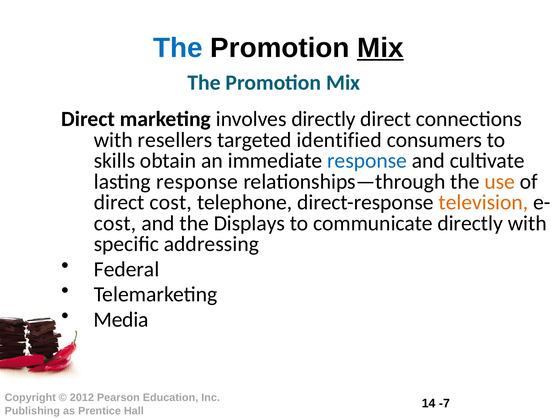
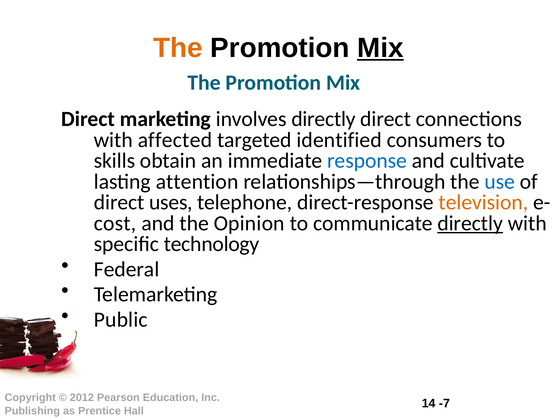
The colour: blue -> orange (178, 48)
resellers: resellers -> affected (175, 140)
lasting response: response -> attention (197, 181)
use colour: orange -> blue (500, 181)
direct cost: cost -> uses (171, 202)
Displays: Displays -> Opinion (249, 223)
directly underline: none -> present (470, 223)
addressing: addressing -> technology (212, 244)
Media: Media -> Public (121, 319)
